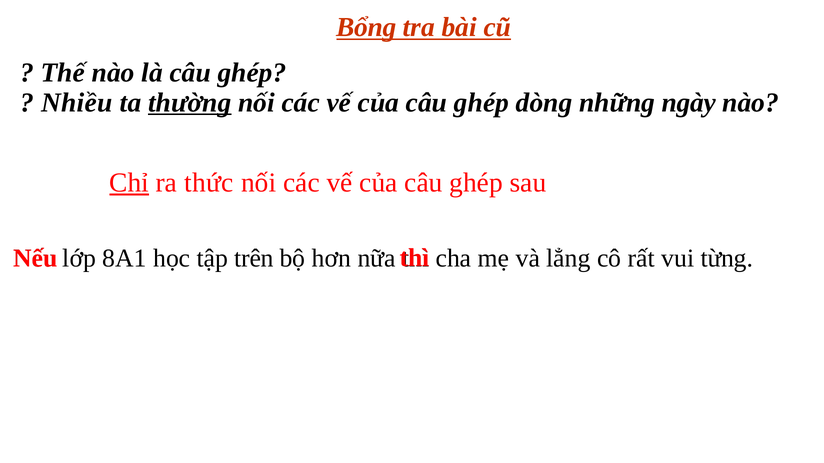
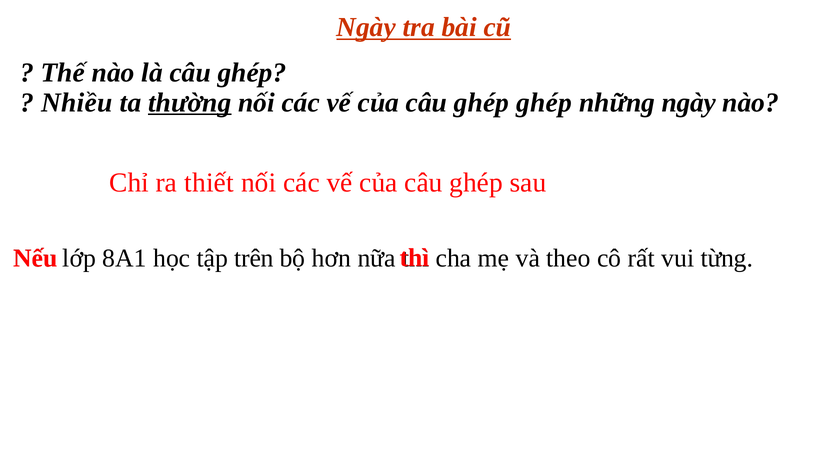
Bổng: Bổng -> Ngày (366, 27)
ghép dòng: dòng -> ghép (544, 103)
Chỉ underline: present -> none (129, 183)
thức: thức -> thiết (209, 183)
lẳng: lẳng -> theo (568, 258)
